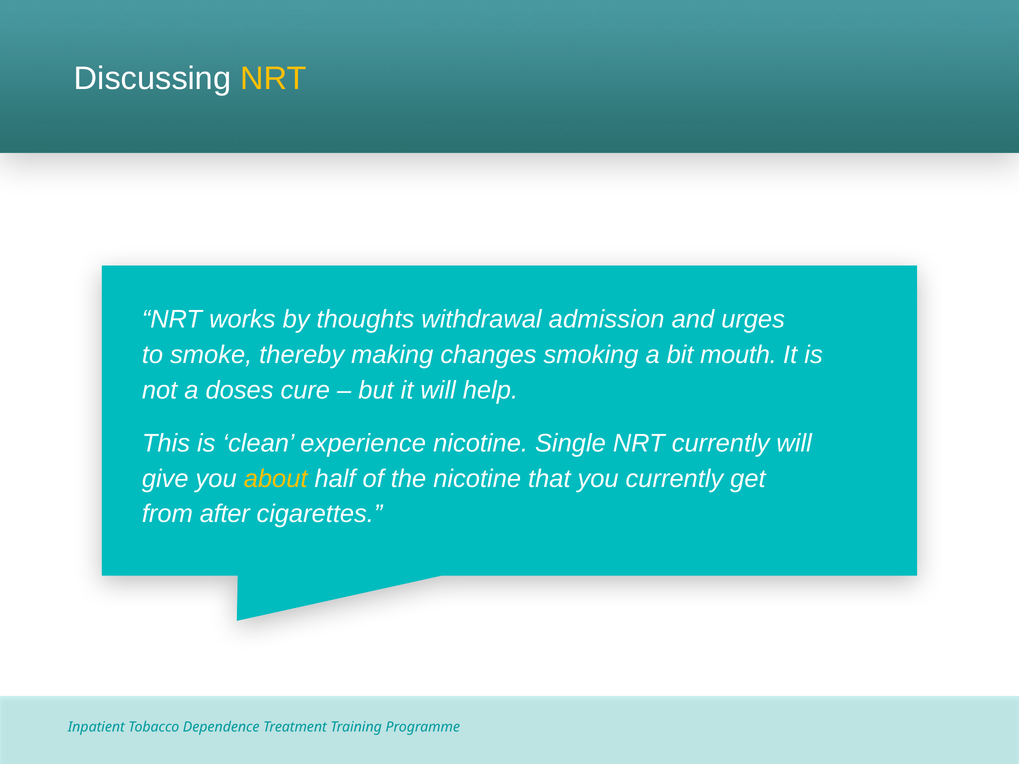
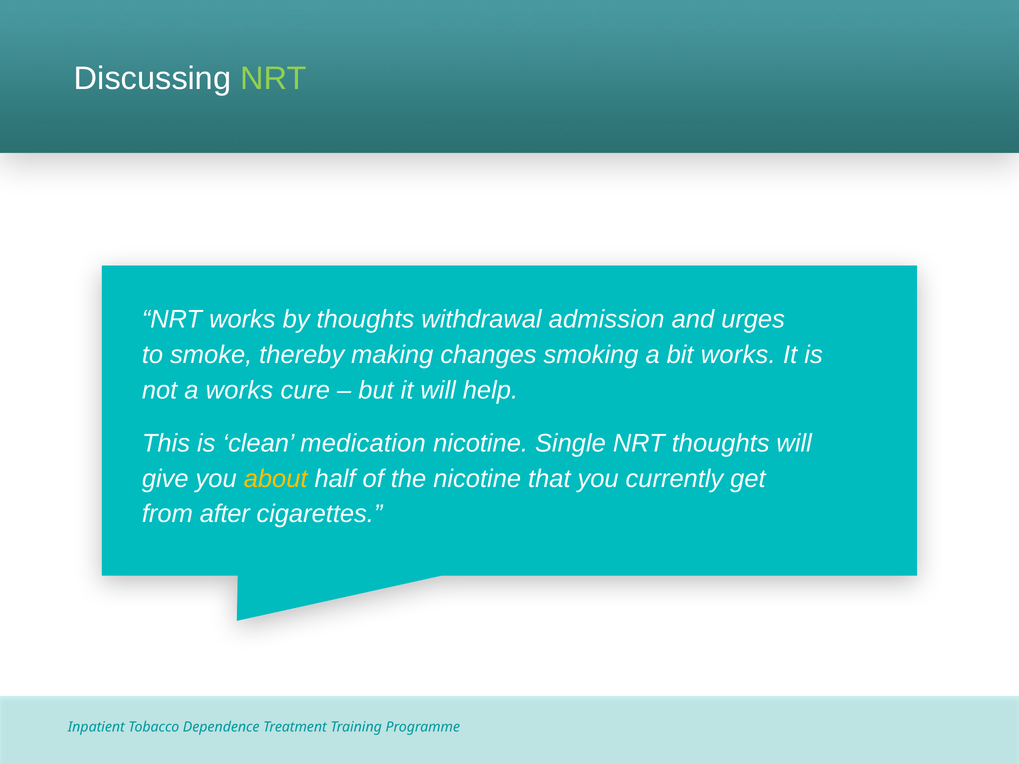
NRT colour: yellow -> light green (273, 79)
bit mouth: mouth -> works (738, 355)
a doses: doses -> works (239, 390)
experience: experience -> medication (363, 443)
NRT currently: currently -> thoughts (721, 443)
